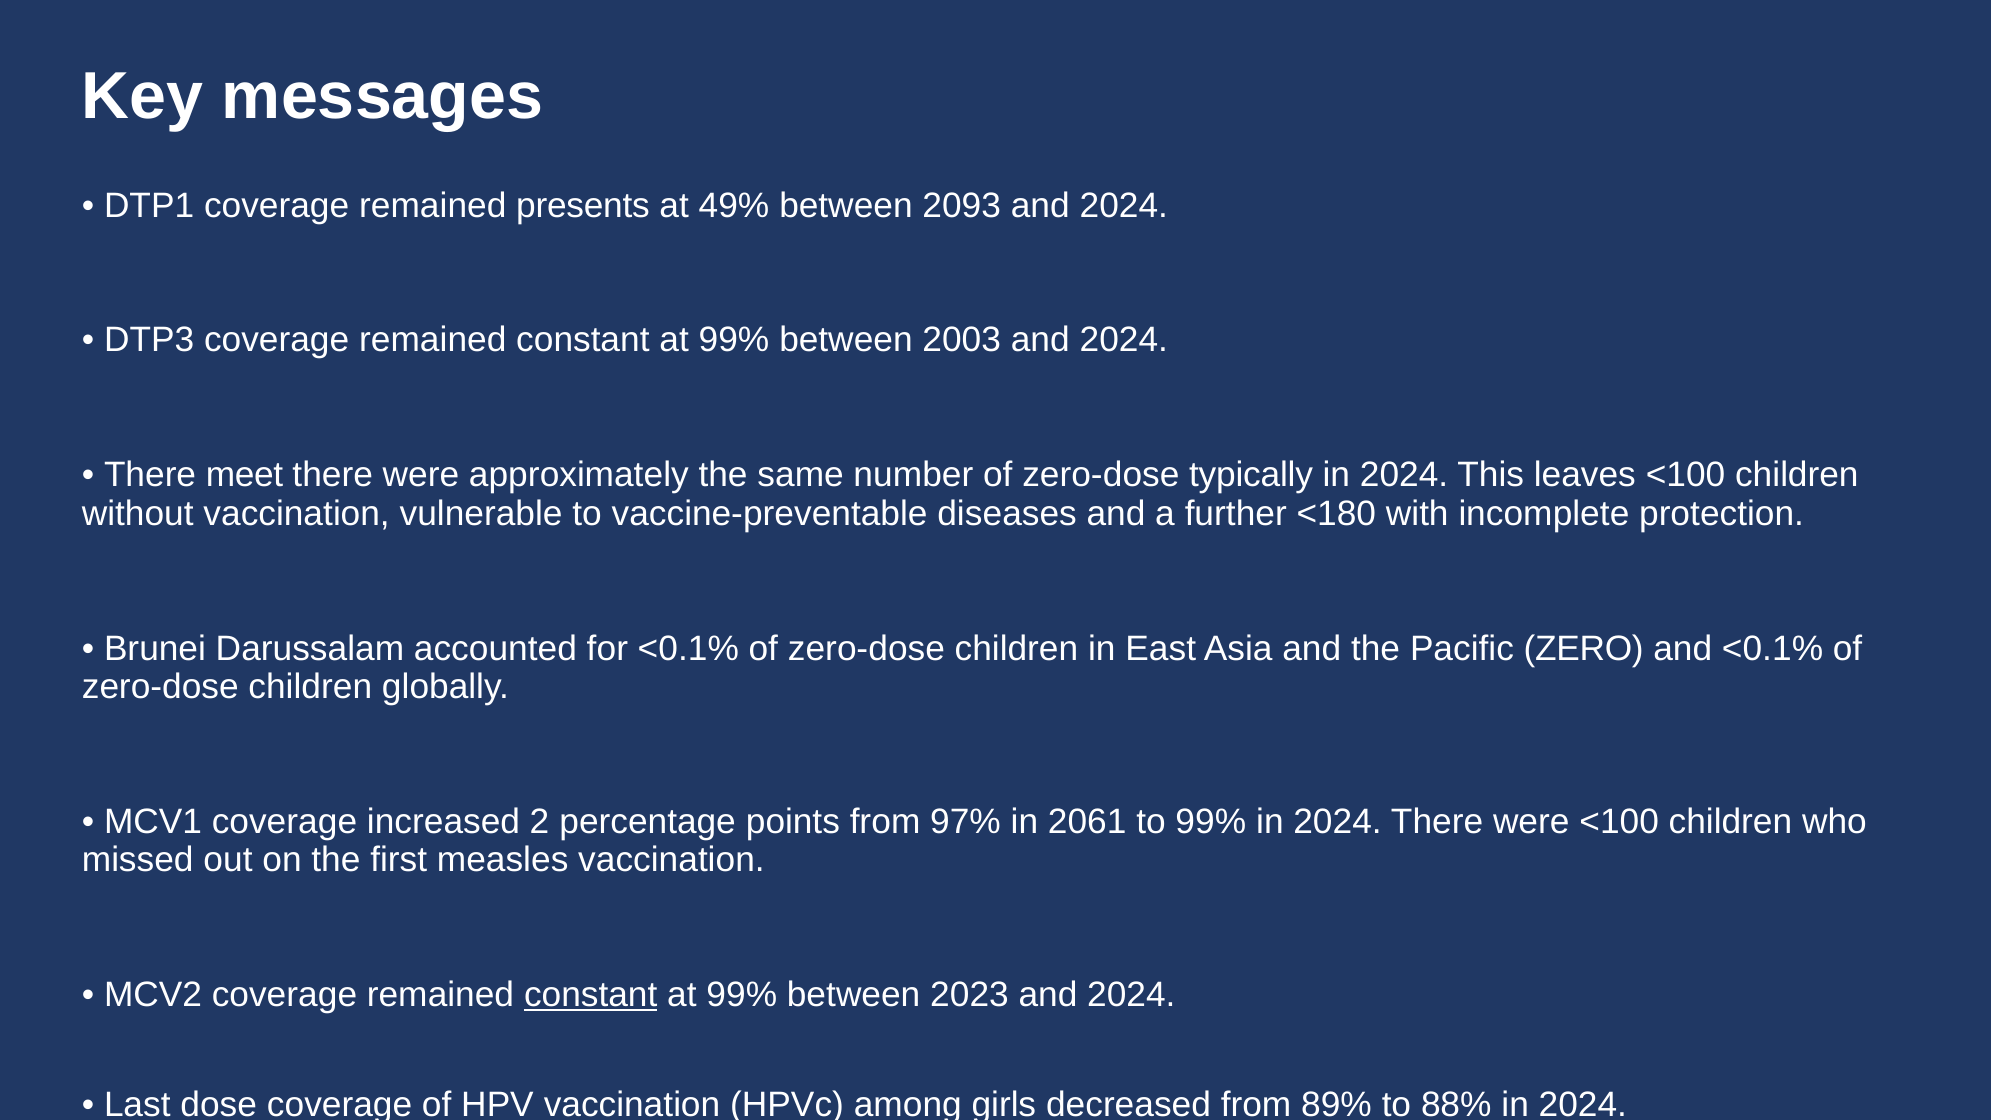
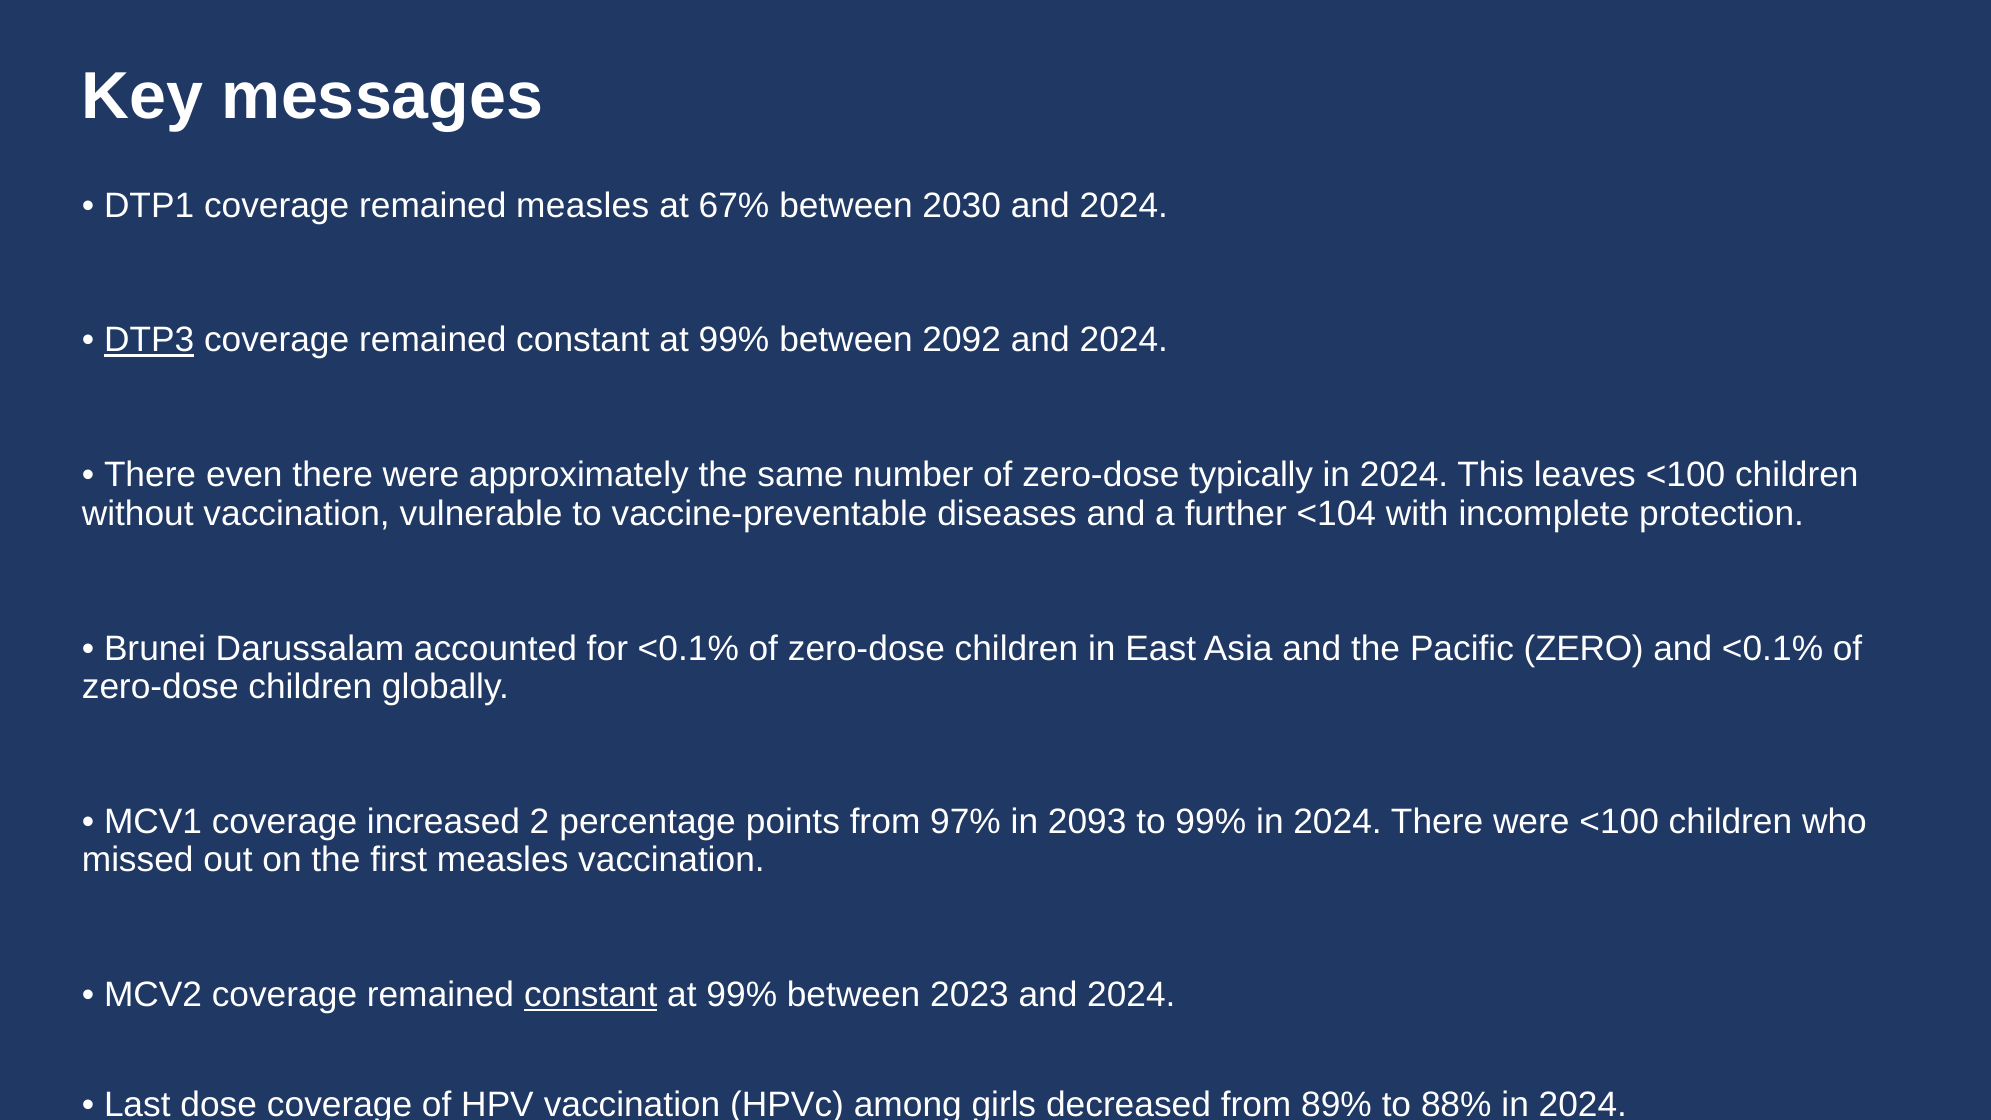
remained presents: presents -> measles (583, 205)
49%: 49% -> 67% (734, 205)
2093: 2093 -> 2030 (962, 205)
DTP3 underline: none -> present (149, 340)
2003: 2003 -> 2092 (962, 340)
meet: meet -> even (244, 475)
<180: <180 -> <104 (1336, 513)
2061: 2061 -> 2093 (1087, 821)
